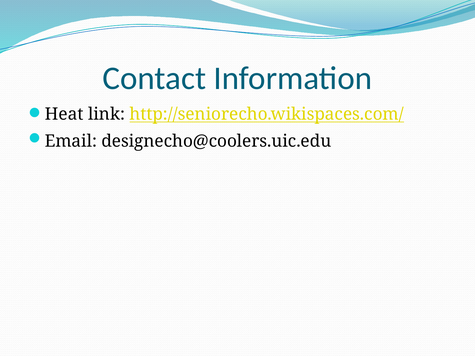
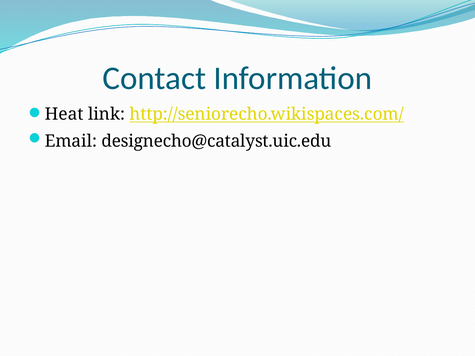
designecho@coolers.uic.edu: designecho@coolers.uic.edu -> designecho@catalyst.uic.edu (216, 141)
